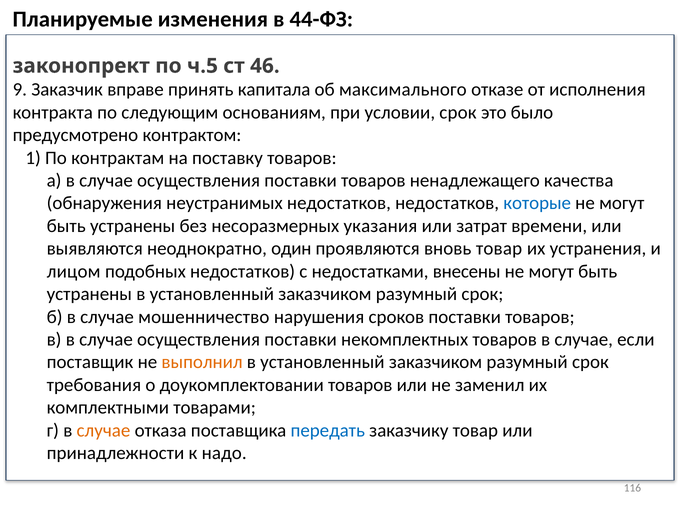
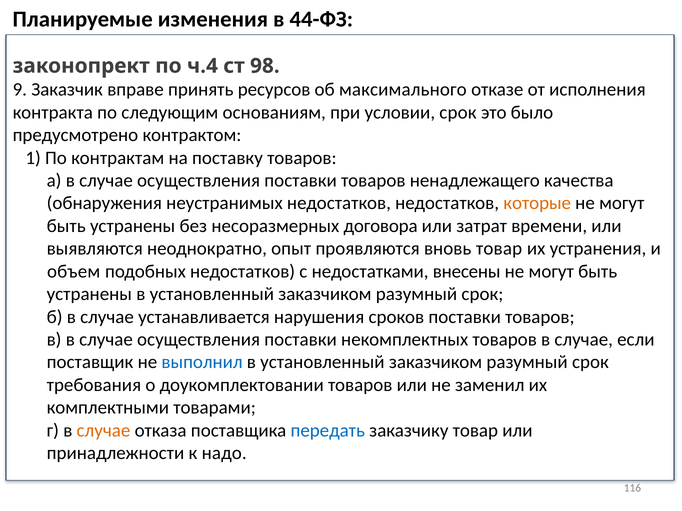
ч.5: ч.5 -> ч.4 (202, 66)
46: 46 -> 98 (265, 66)
капитала: капитала -> ресурсов (274, 90)
которые colour: blue -> orange (537, 203)
указания: указания -> договора (381, 226)
один: один -> опыт (291, 249)
лицом: лицом -> объем (74, 272)
мошенничество: мошенничество -> устанавливается (204, 317)
выполнил colour: orange -> blue (202, 363)
